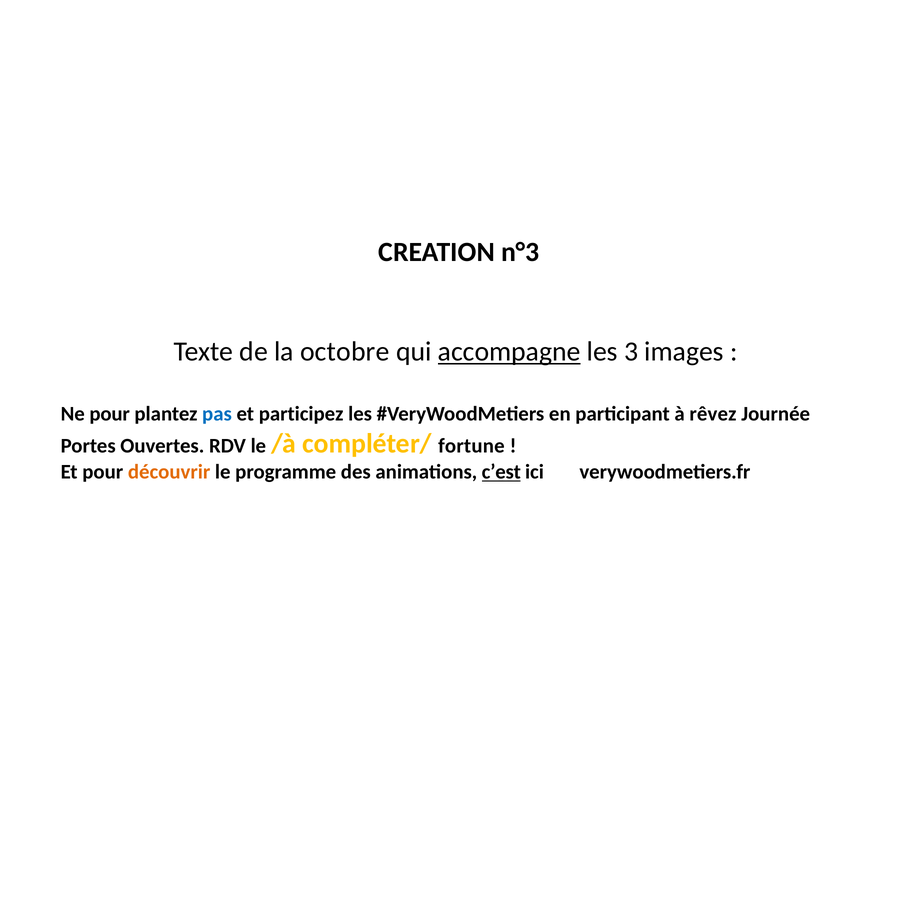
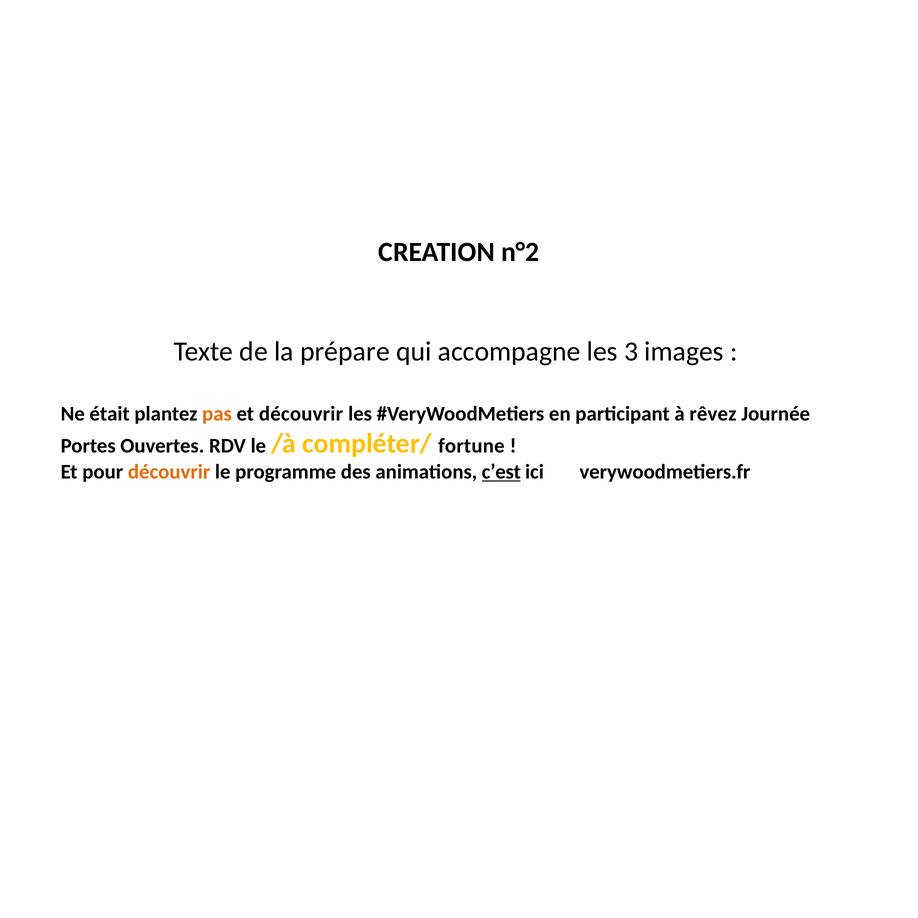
n°3: n°3 -> n°2 (520, 252)
octobre: octobre -> prépare (345, 352)
accompagne underline: present -> none (509, 352)
Ne pour: pour -> était (110, 414)
pas colour: blue -> orange (217, 414)
et participez: participez -> découvrir (301, 414)
